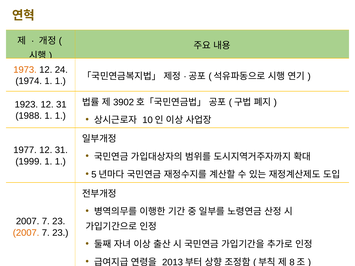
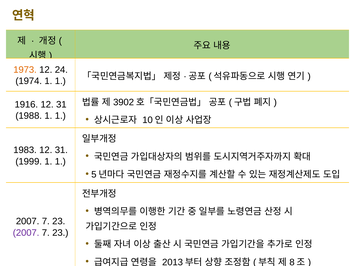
1923: 1923 -> 1916 (26, 105)
1977: 1977 -> 1983 (25, 150)
2007 colour: orange -> purple (26, 233)
